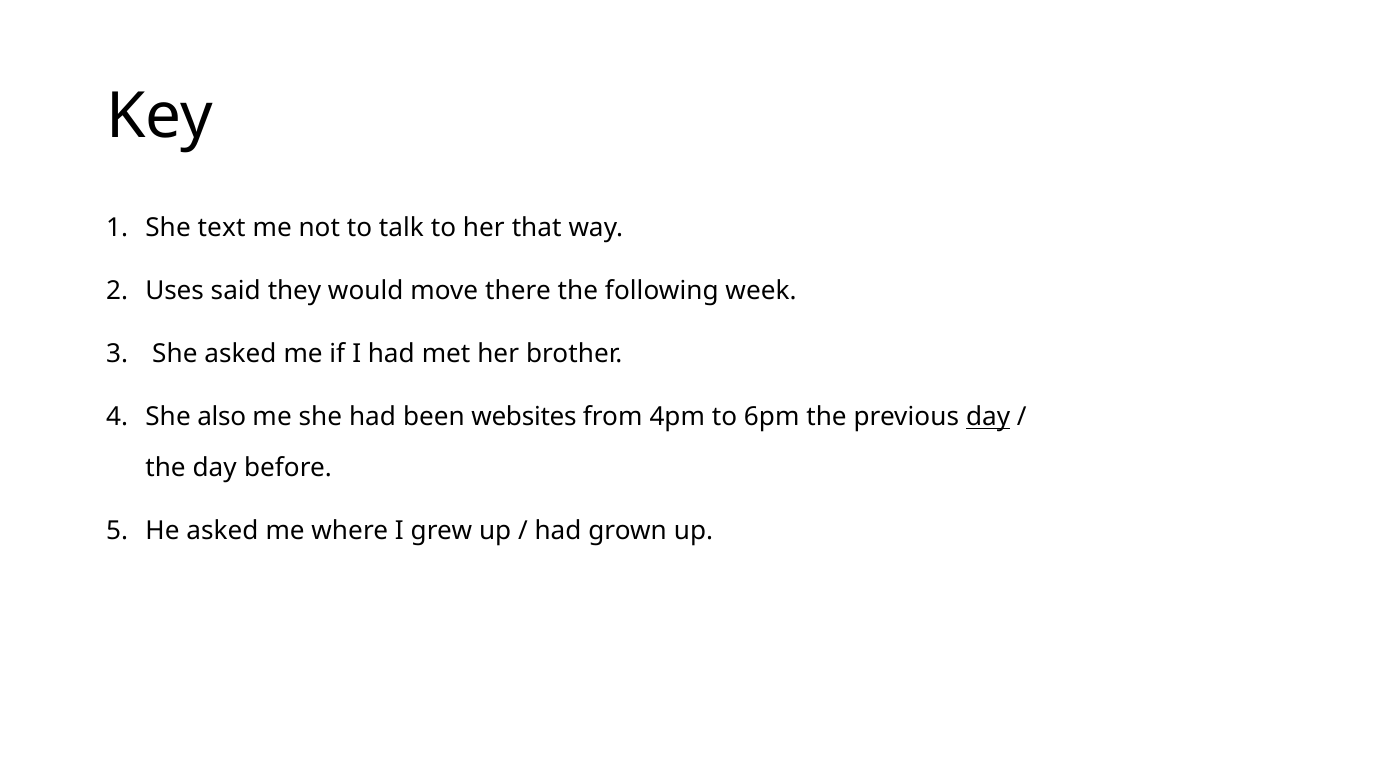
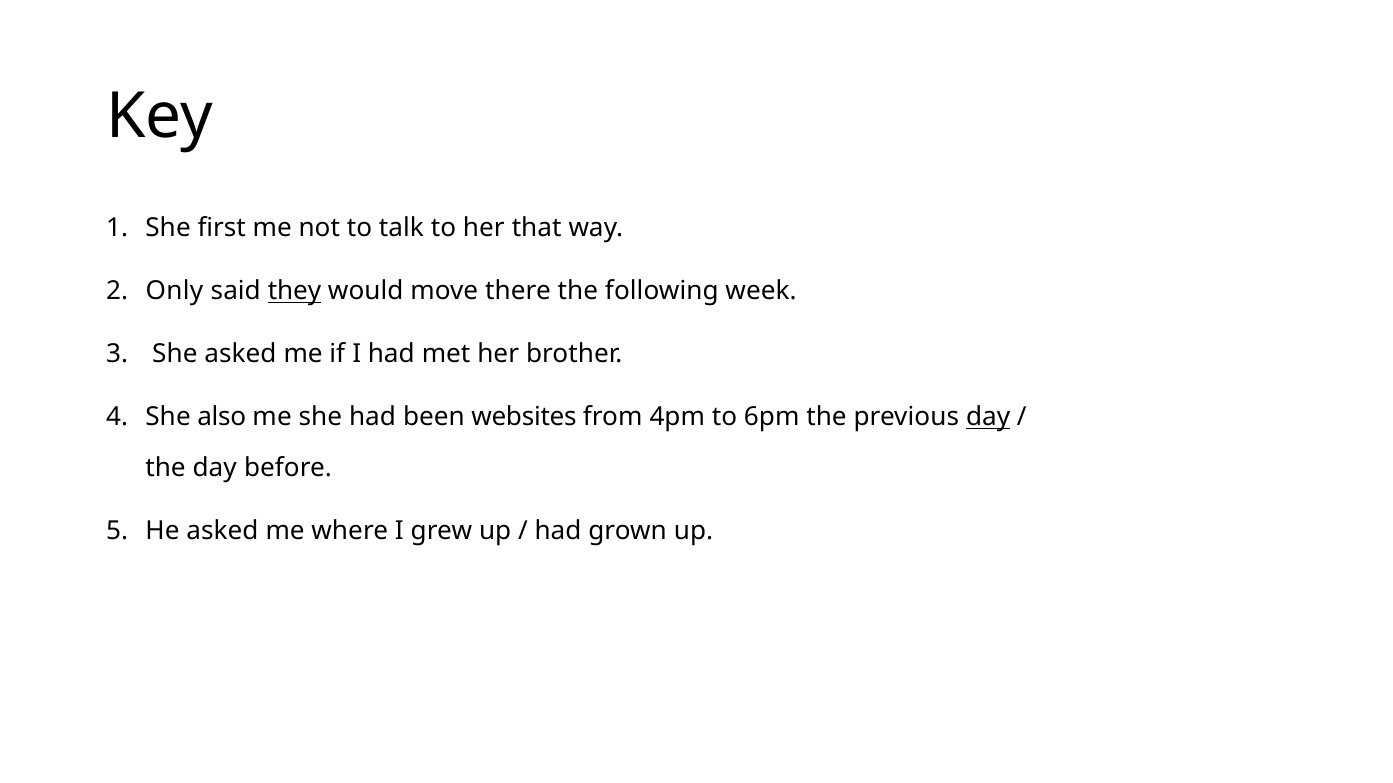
text: text -> first (222, 228)
Uses: Uses -> Only (174, 291)
they underline: none -> present (294, 291)
